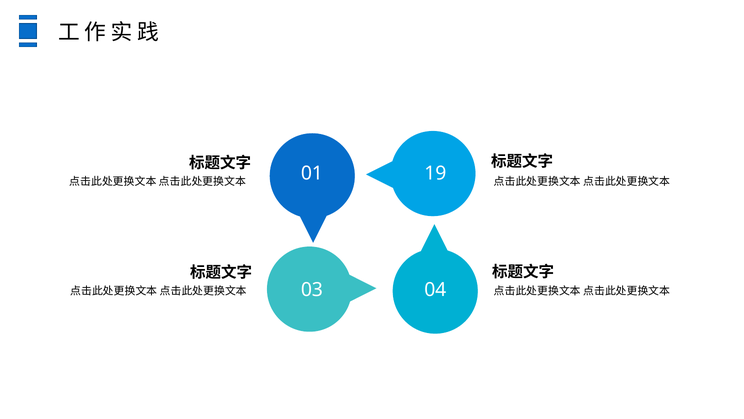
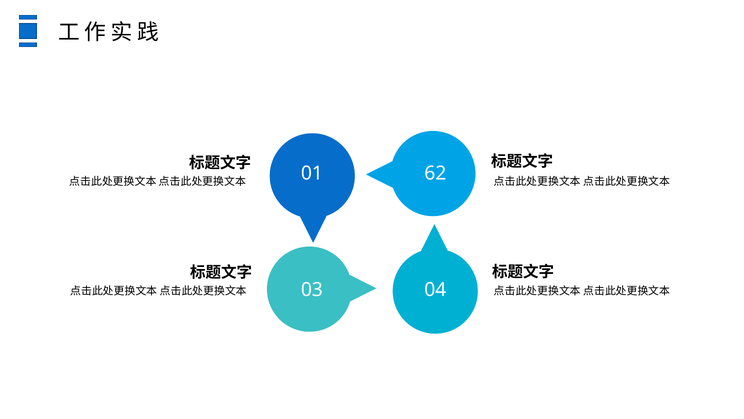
19: 19 -> 62 (435, 173)
